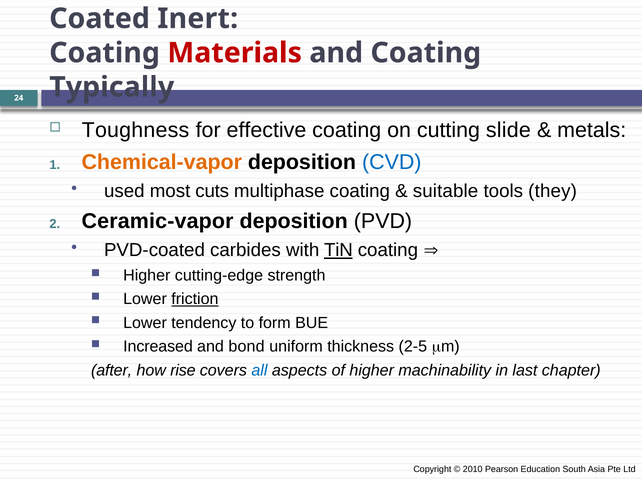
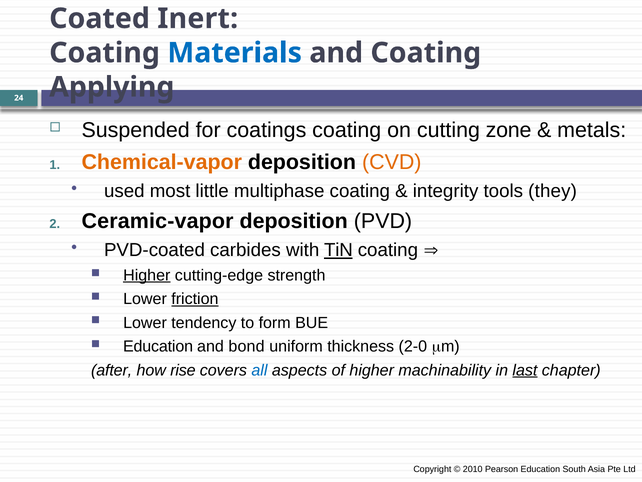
Materials colour: red -> blue (235, 53)
Typically: Typically -> Applying (112, 87)
Toughness: Toughness -> Suspended (136, 130)
effective: effective -> coatings (266, 130)
slide: slide -> zone (509, 130)
CVD colour: blue -> orange (392, 162)
cuts: cuts -> little (212, 191)
suitable: suitable -> integrity (446, 191)
Higher underline: none -> present (147, 275)
Increased: Increased -> Education (158, 346)
2-5: 2-5 -> 2-0 (413, 346)
last underline: none -> present (525, 370)
